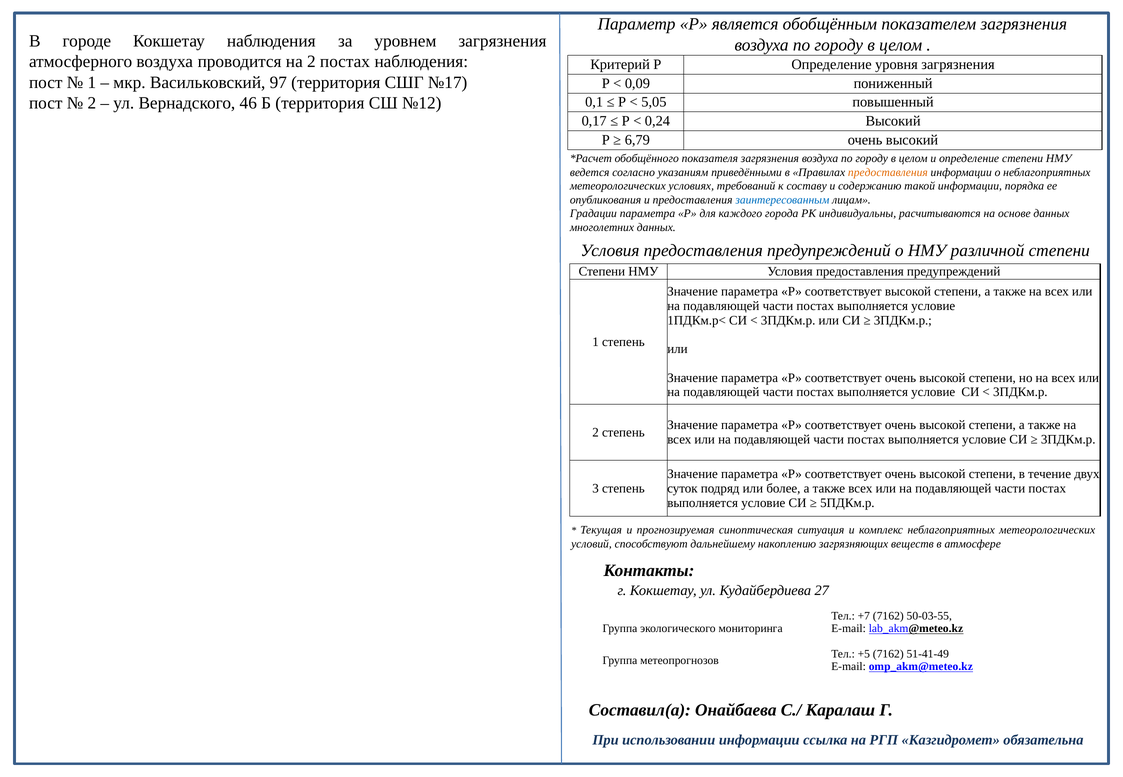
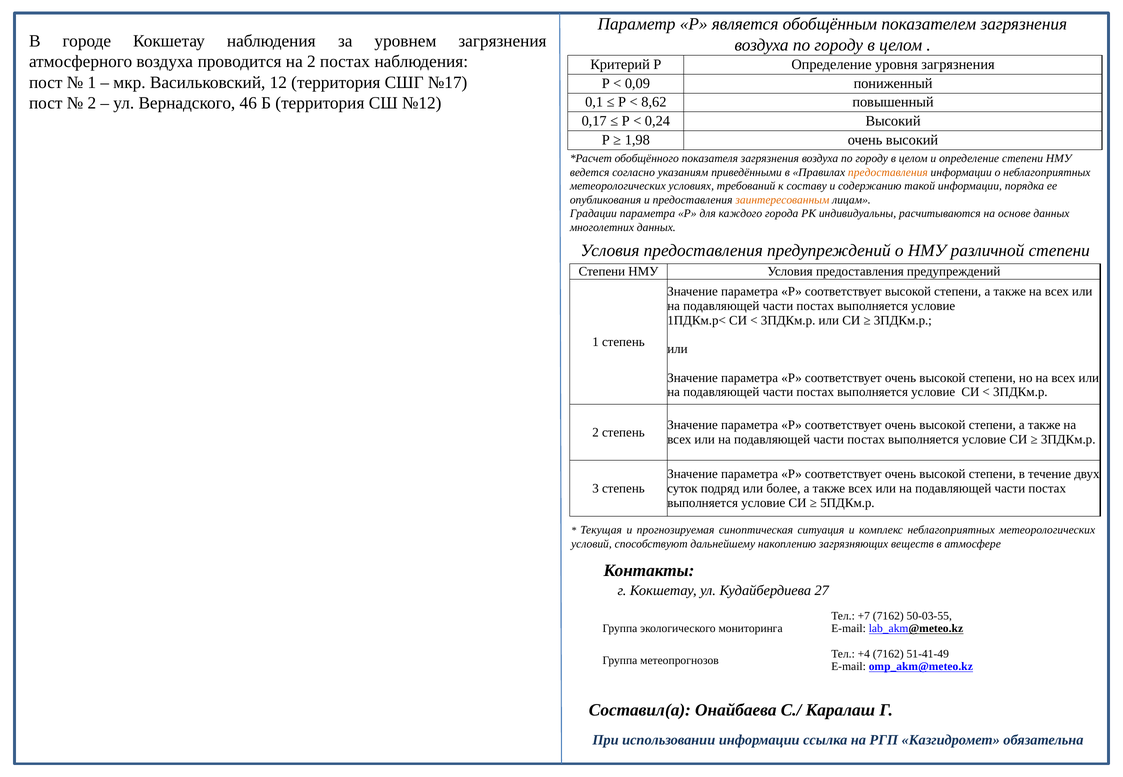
97: 97 -> 12 (278, 82)
5,05: 5,05 -> 8,62 (654, 102)
6,79: 6,79 -> 1,98 (637, 140)
заинтересованным colour: blue -> orange (782, 200)
+5: +5 -> +4 (864, 654)
